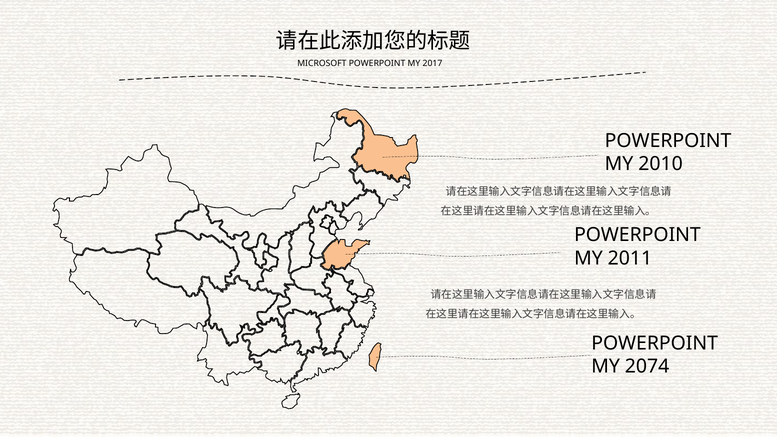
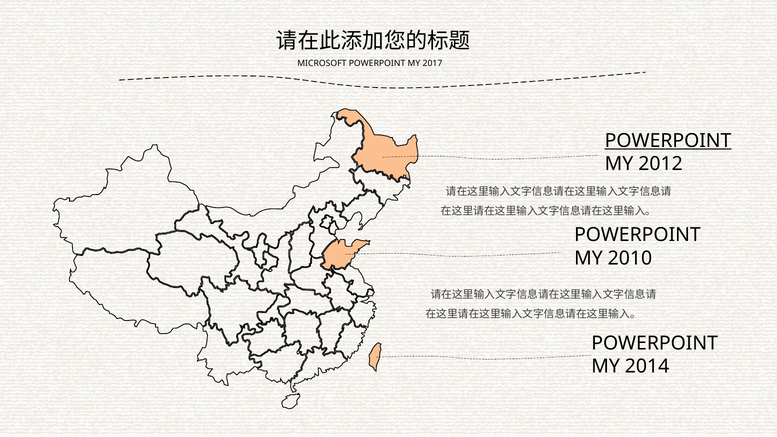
POWERPOINT underline: none -> present (668, 141)
2010: 2010 -> 2012 (661, 164)
2011: 2011 -> 2010 (630, 258)
2074: 2074 -> 2014 (647, 367)
